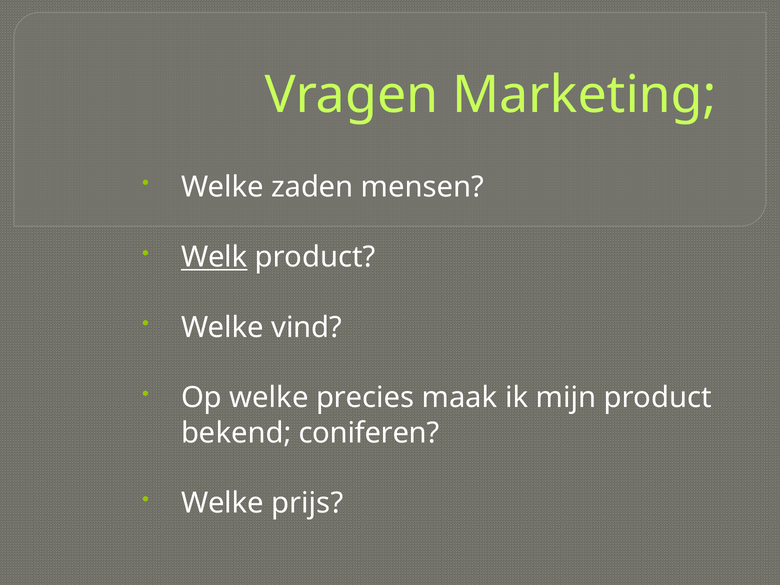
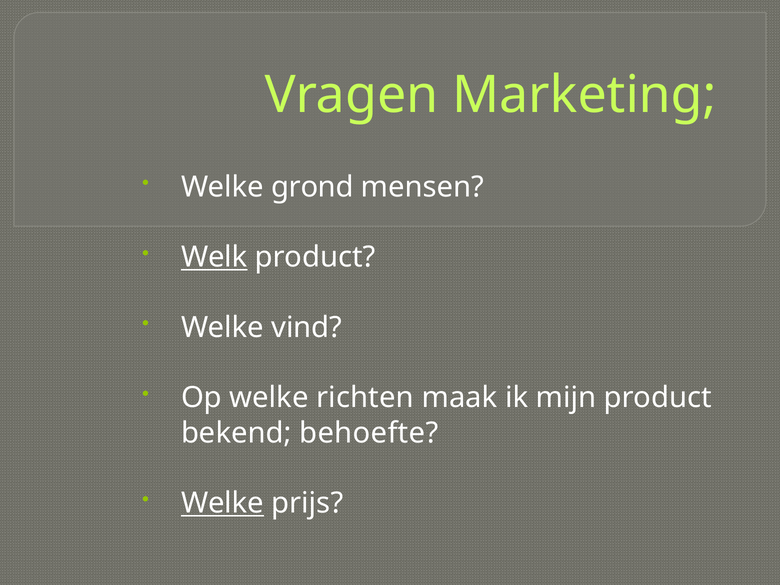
zaden: zaden -> grond (312, 187)
precies: precies -> richten (365, 398)
coniferen: coniferen -> behoefte (369, 433)
Welke underline: none -> present (222, 503)
